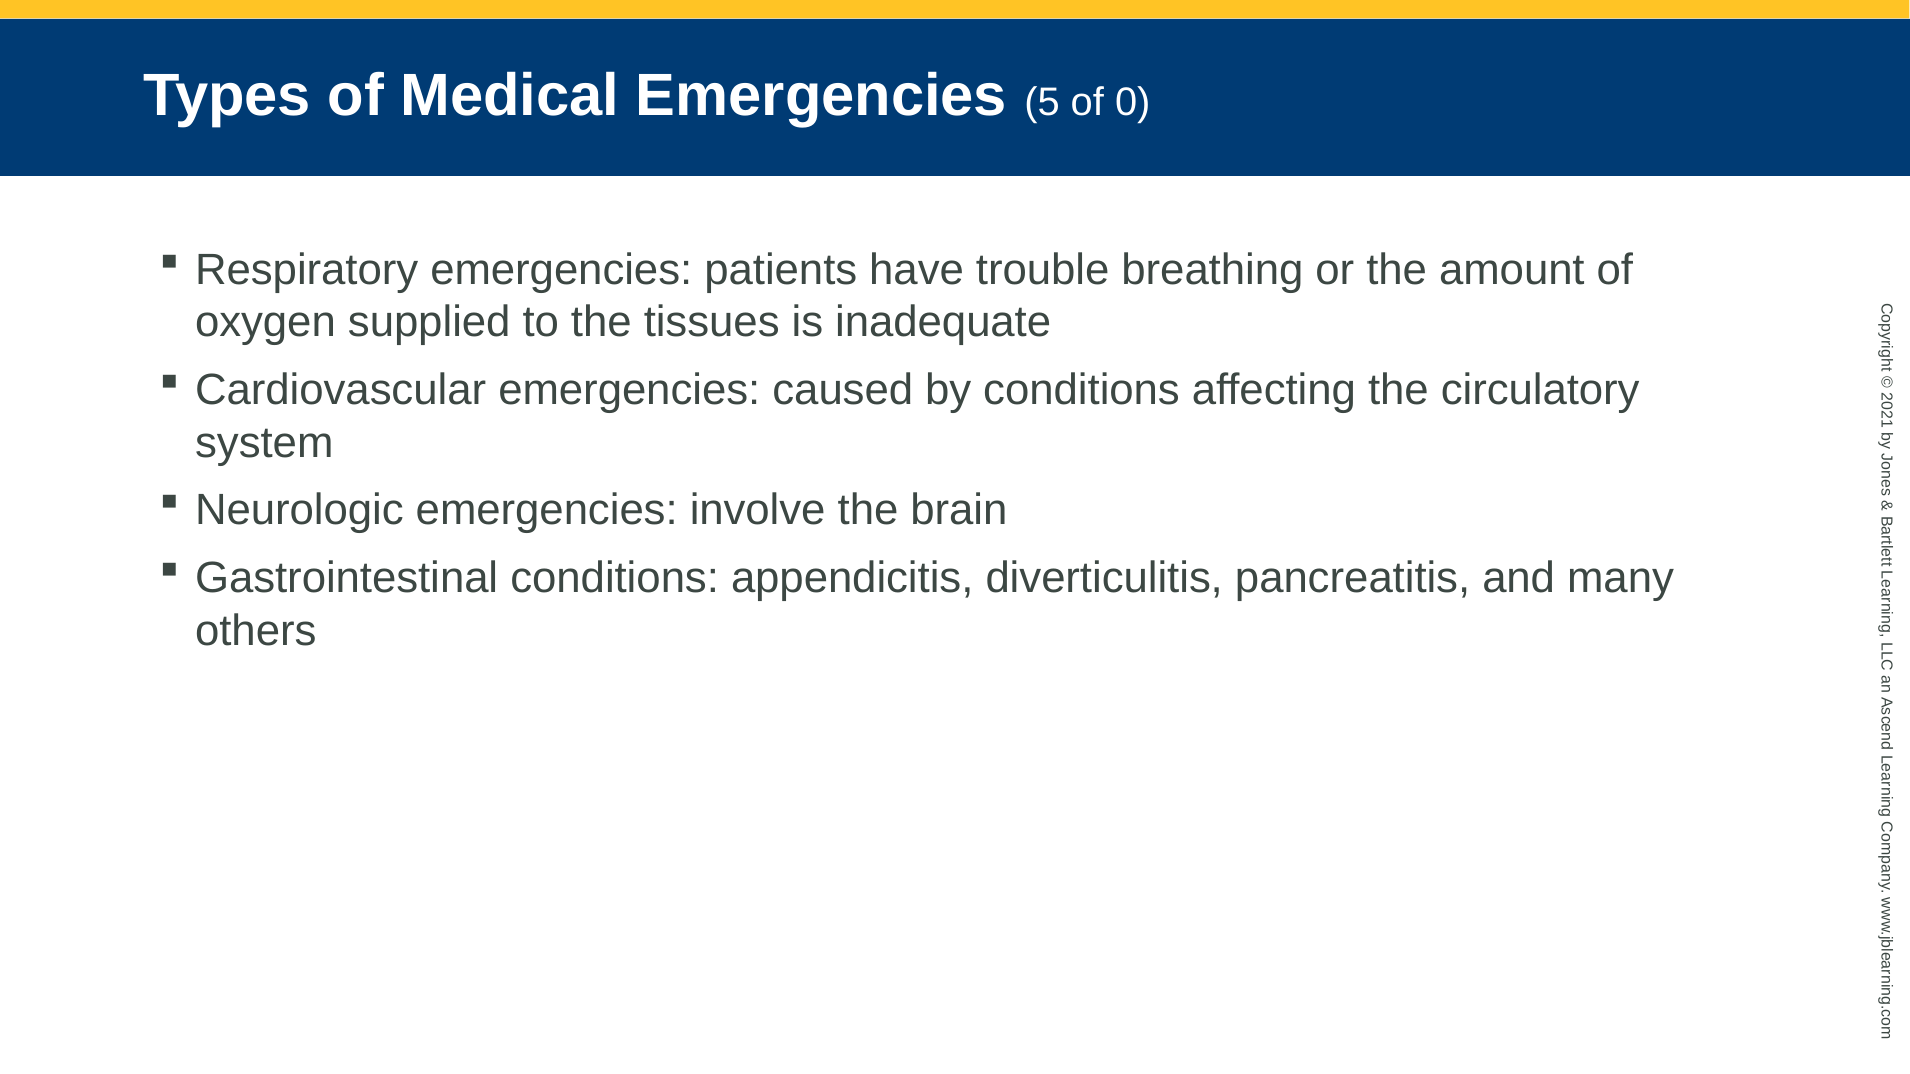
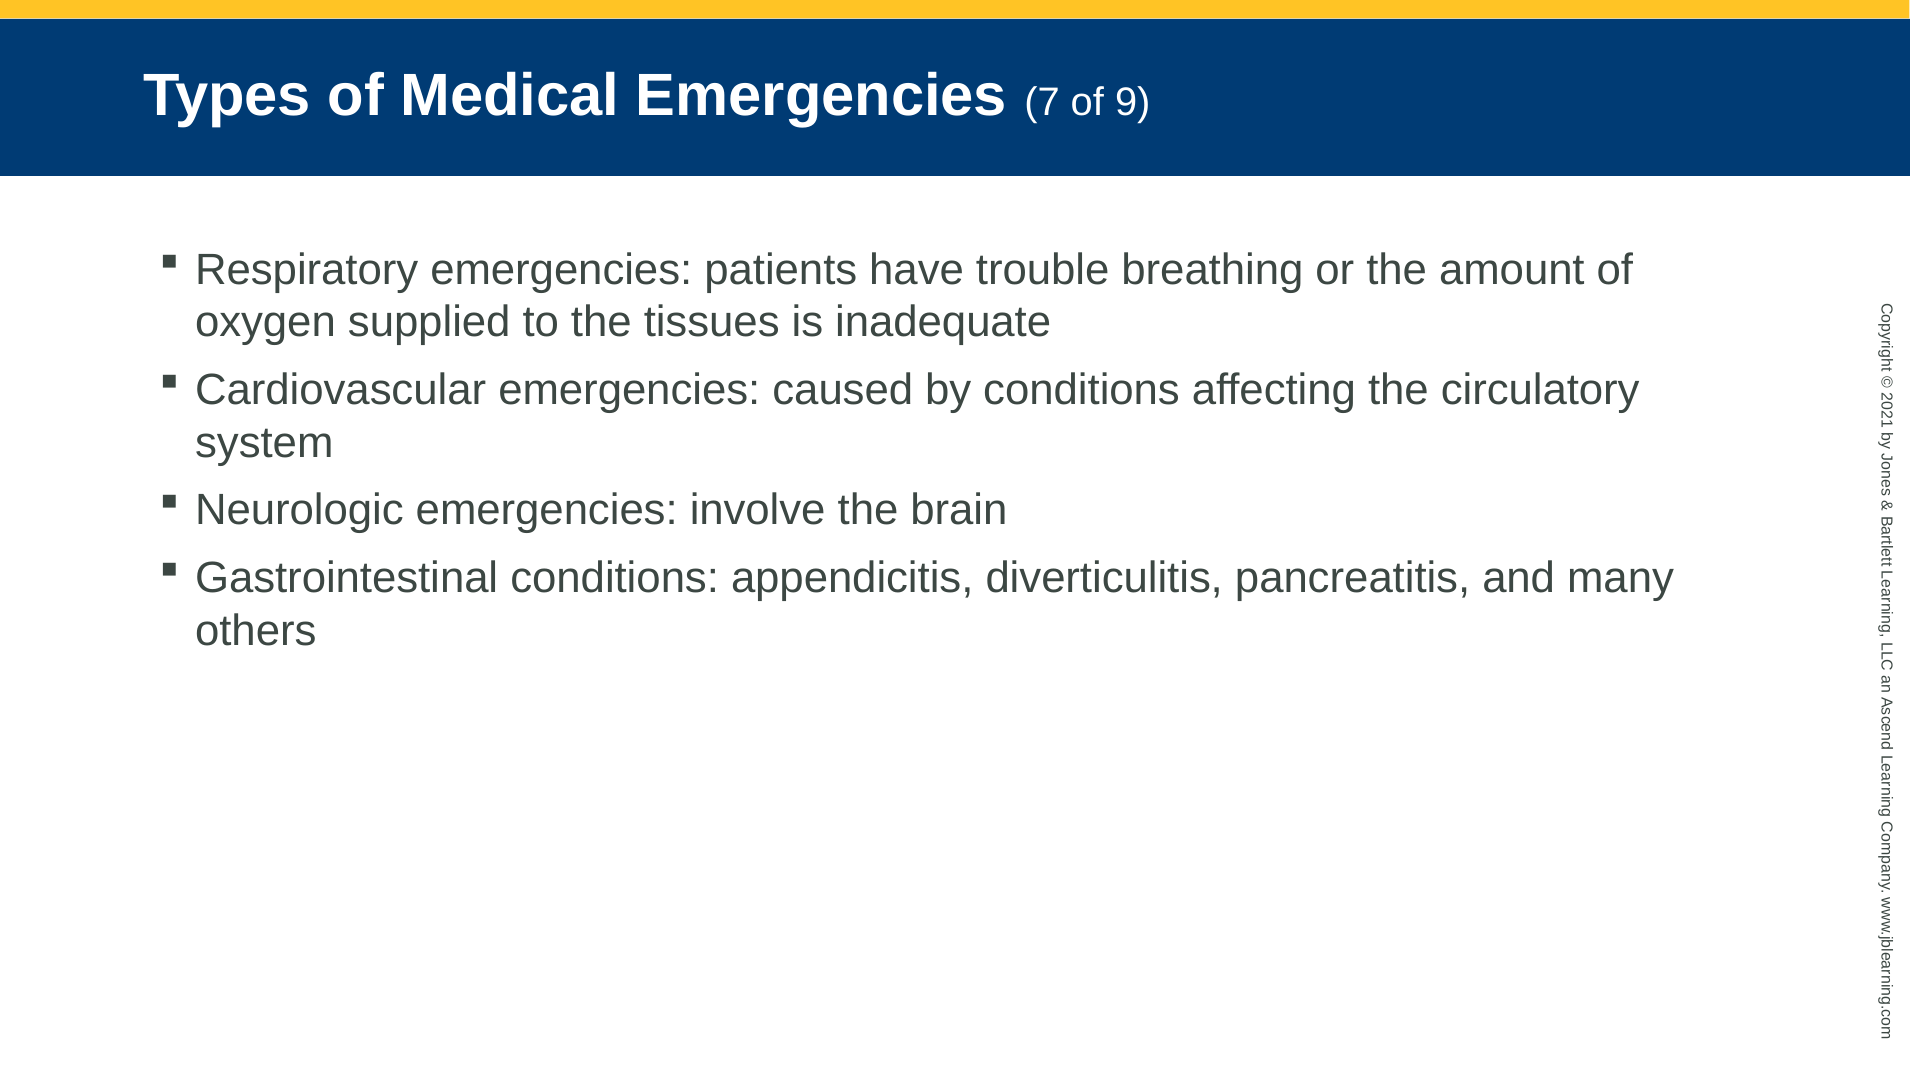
5: 5 -> 7 (1042, 103)
of 0: 0 -> 9 (1133, 103)
